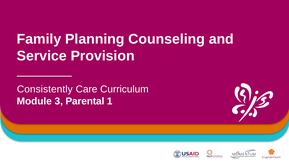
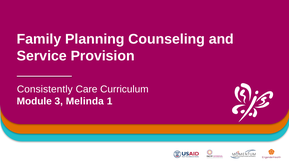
Parental: Parental -> Melinda (85, 101)
